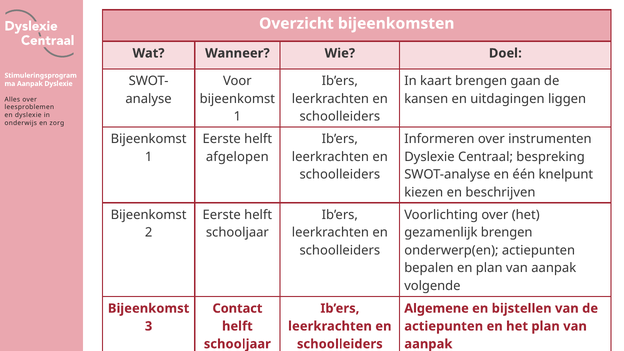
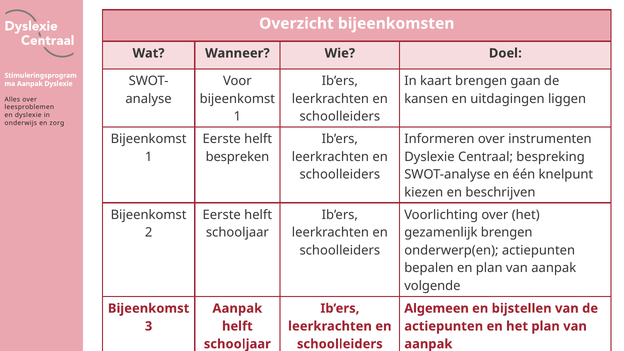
afgelopen: afgelopen -> bespreken (237, 157)
Contact: Contact -> Aanpak (237, 308)
Algemene: Algemene -> Algemeen (437, 308)
